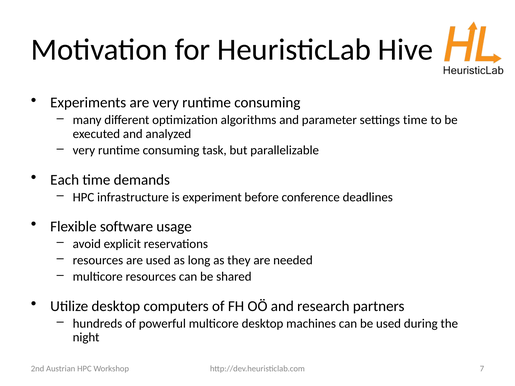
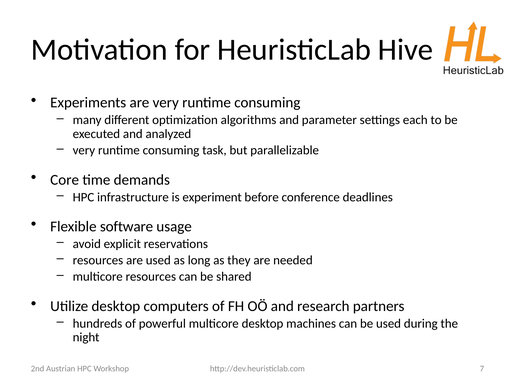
settings time: time -> each (415, 120)
Each: Each -> Core (65, 180)
